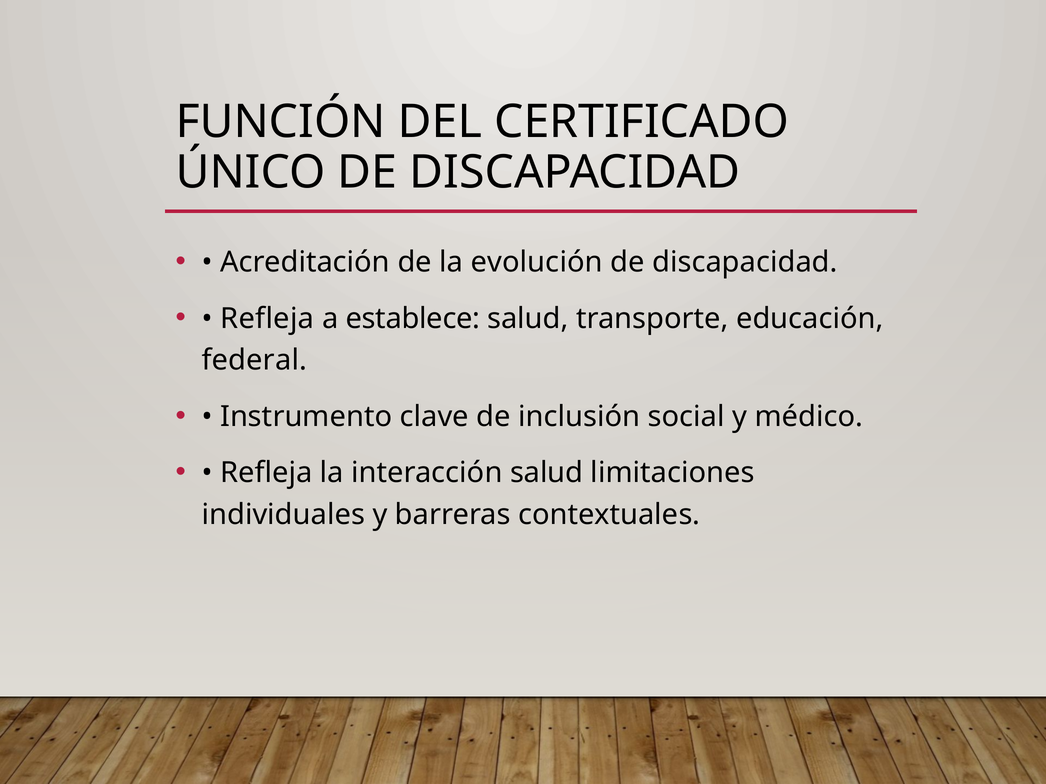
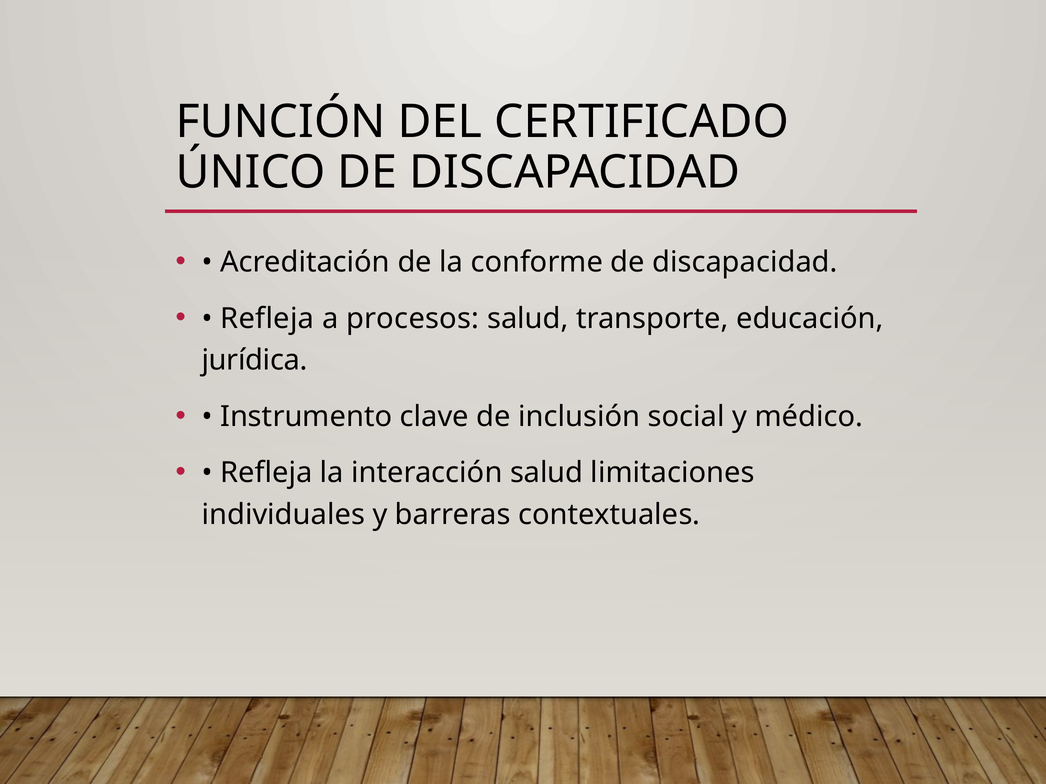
evolución: evolución -> conforme (537, 262)
establece: establece -> procesos (413, 319)
federal: federal -> jurídica (255, 360)
